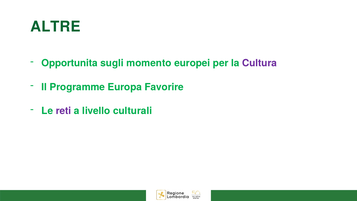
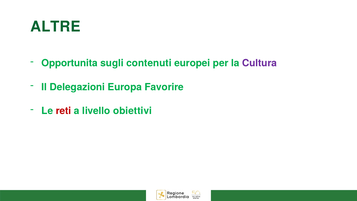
momento: momento -> contenuti (149, 63)
Programme: Programme -> Delegazioni (77, 87)
reti colour: purple -> red (63, 111)
culturali: culturali -> obiettivi (133, 111)
